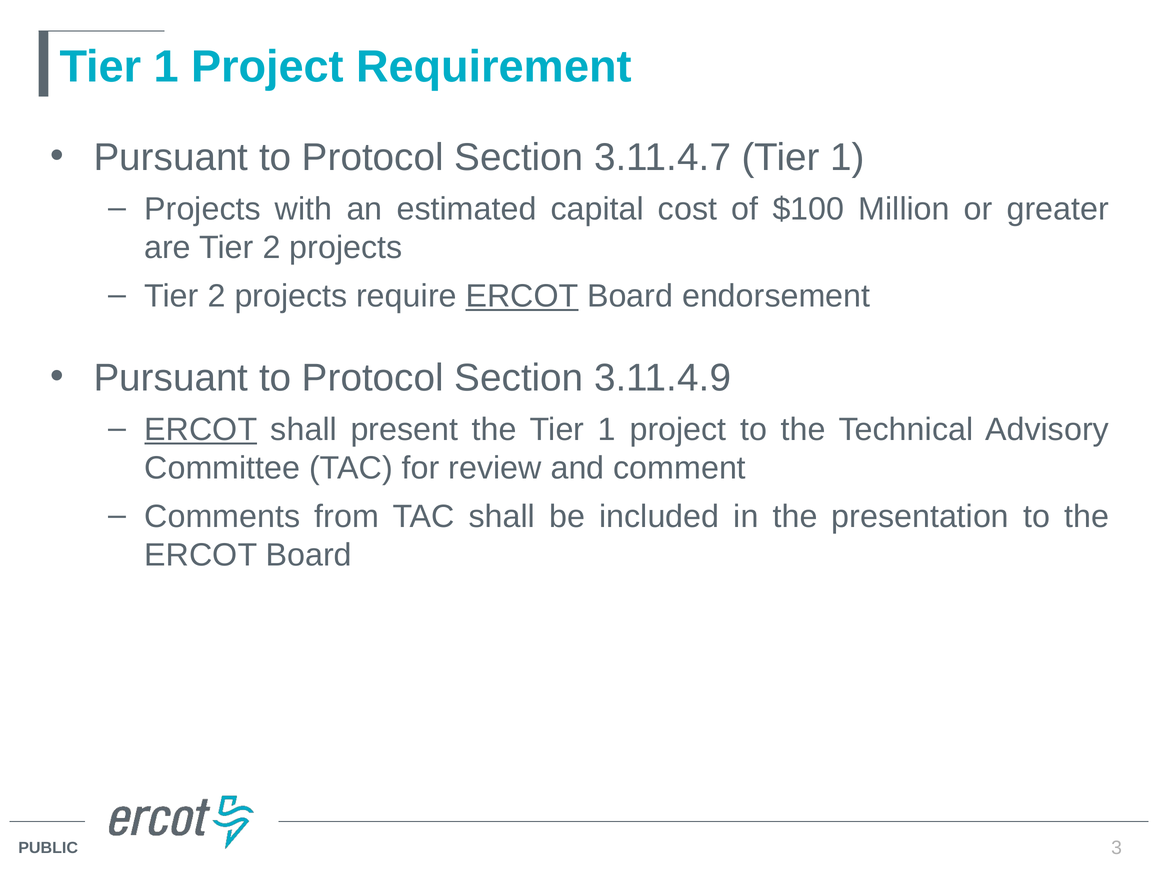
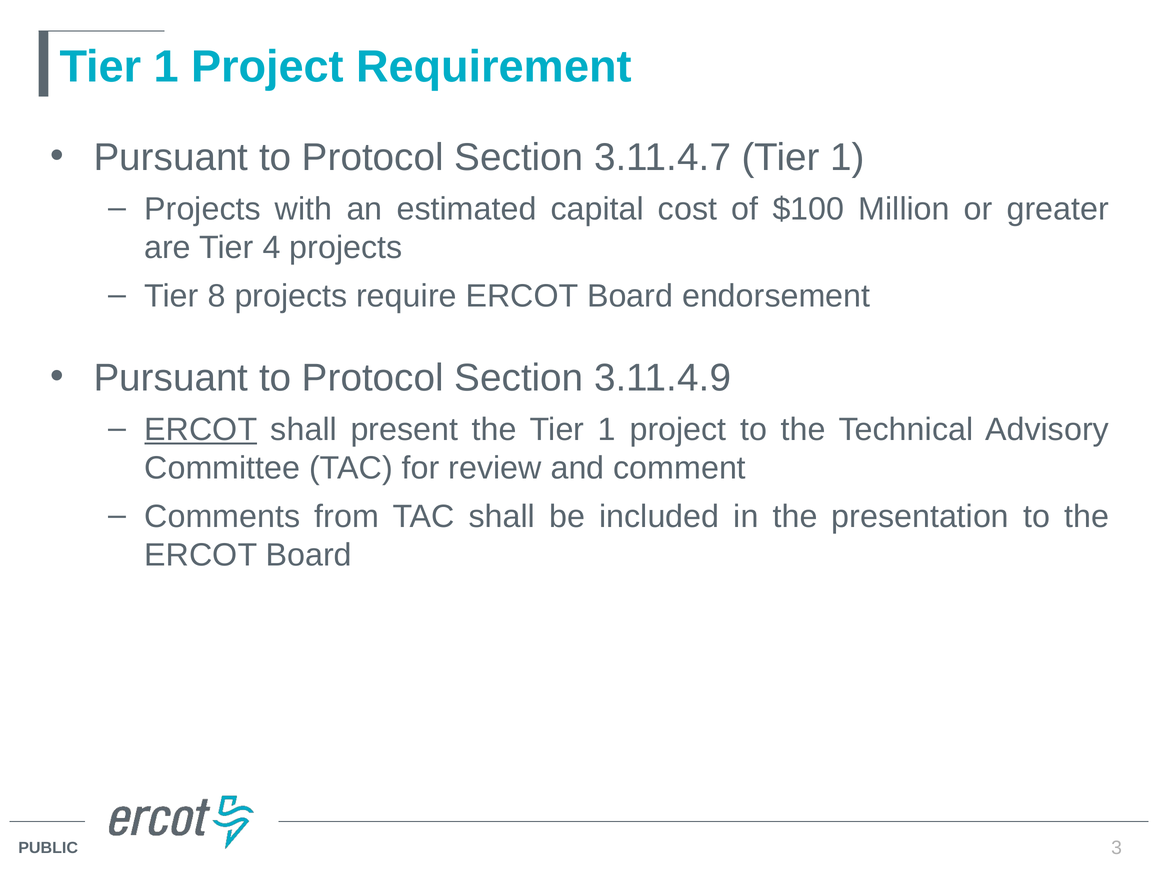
are Tier 2: 2 -> 4 (272, 248)
2: 2 -> 8 (216, 296)
ERCOT underline: present -> none (522, 296)
